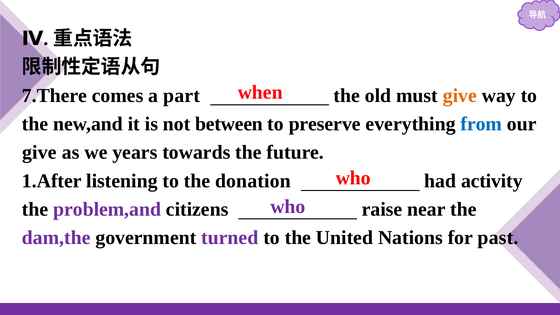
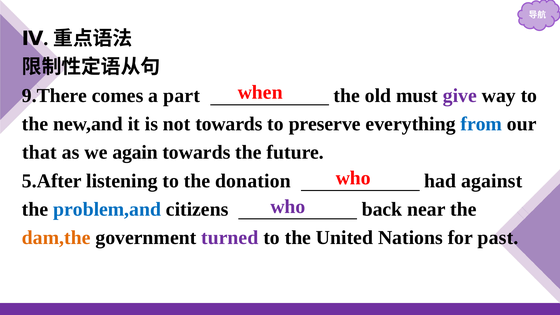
7.There: 7.There -> 9.There (54, 95)
give colour: orange -> purple (460, 95)
not between: between -> towards (229, 124)
give: give -> that (39, 152)
years: years -> again (135, 152)
1.After: 1.After -> 5.After (52, 181)
activity: activity -> against (492, 181)
problem,and colour: purple -> blue (107, 209)
raise: raise -> back (382, 209)
dam,the colour: purple -> orange (56, 238)
